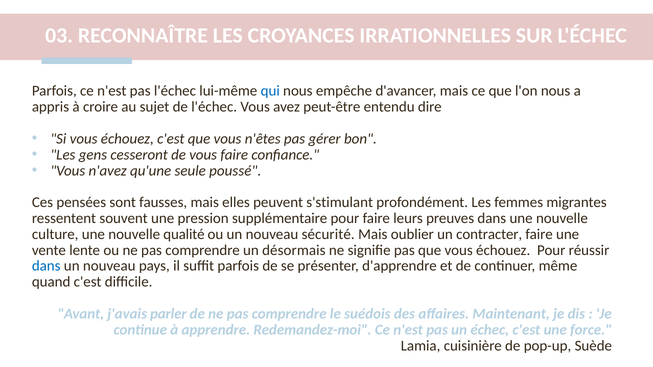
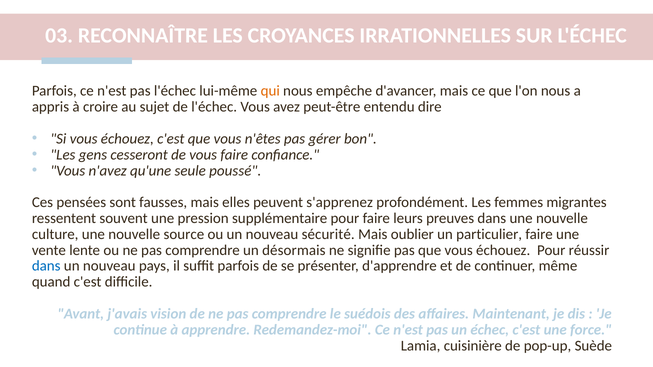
qui colour: blue -> orange (270, 91)
s'stimulant: s'stimulant -> s'apprenez (340, 203)
qualité: qualité -> source (184, 234)
contracter: contracter -> particulier (489, 234)
parler: parler -> vision (168, 314)
